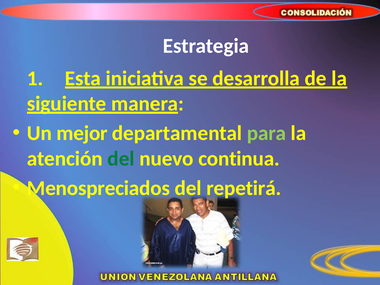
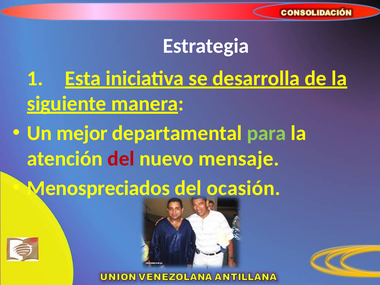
del colour: green -> red (121, 159)
continua: continua -> mensaje (239, 159)
repetirá: repetirá -> ocasión (244, 188)
